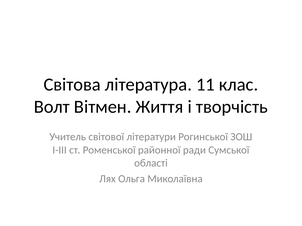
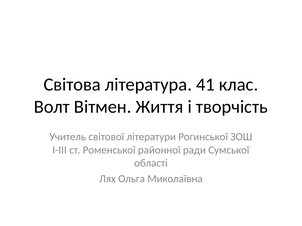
11: 11 -> 41 (205, 85)
